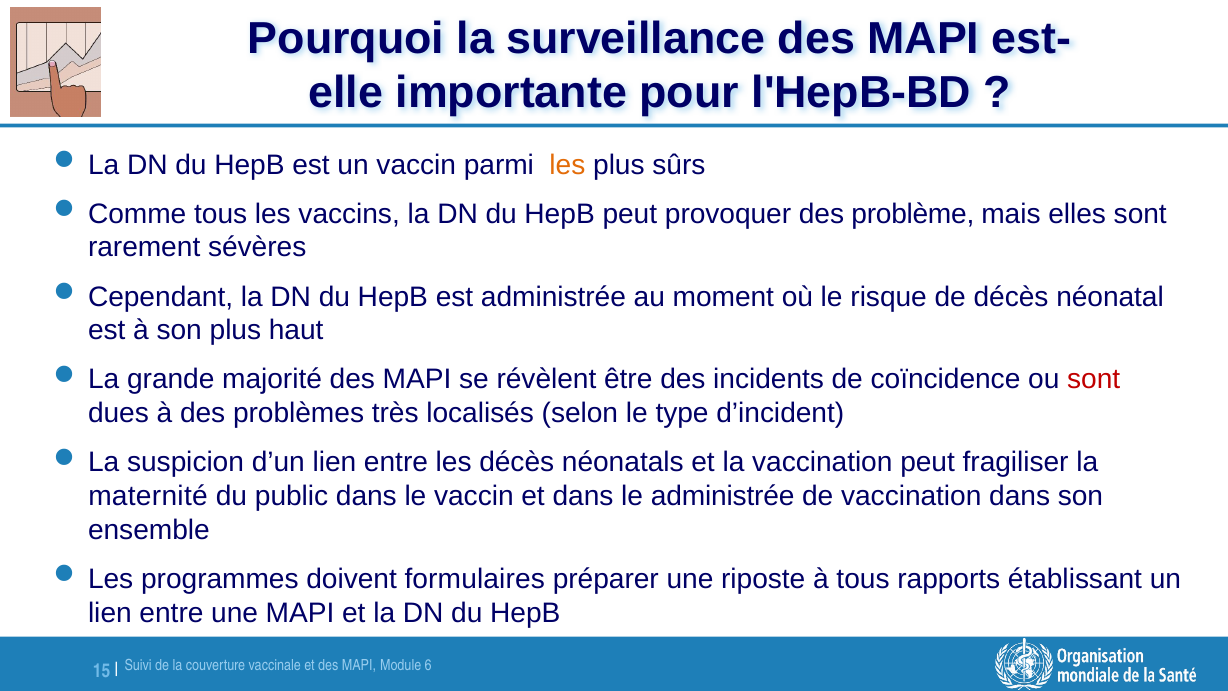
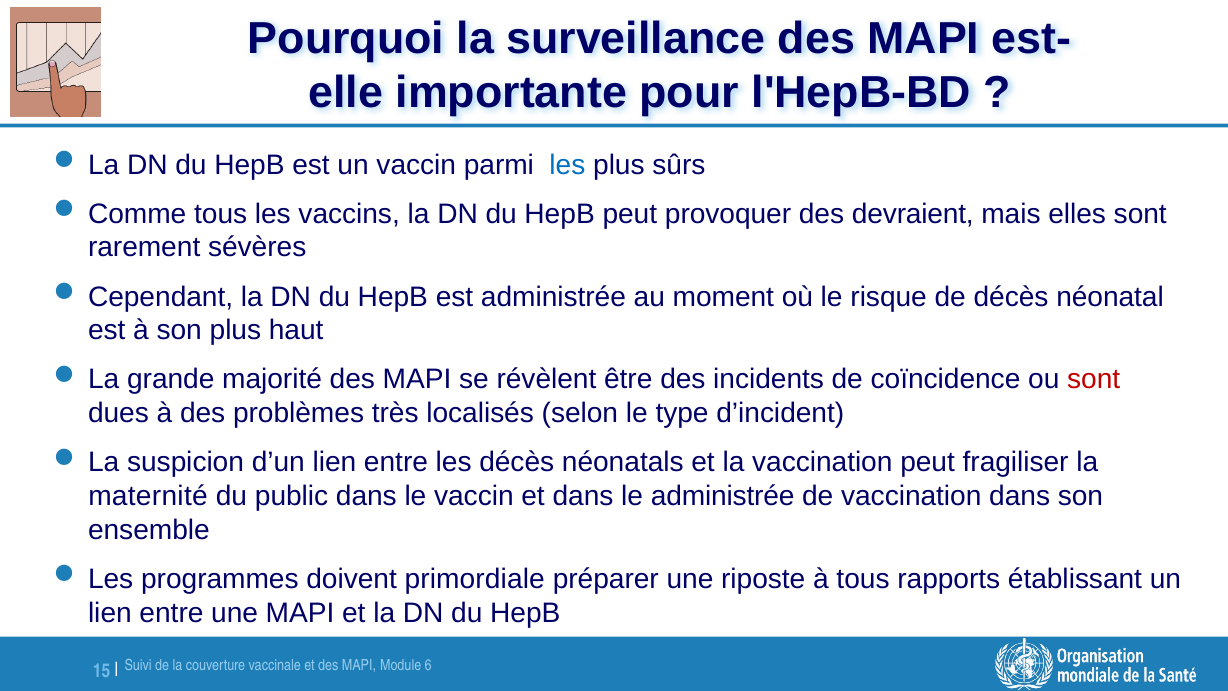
les colour: orange -> blue (567, 165)
problème: problème -> devraient (913, 214)
formulaires: formulaires -> primordiale (475, 579)
